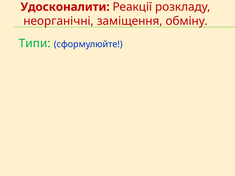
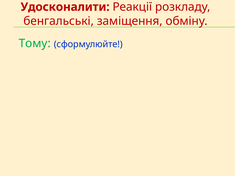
неорганічні: неорганічні -> бенгальські (59, 21)
Типи: Типи -> Тому (35, 43)
